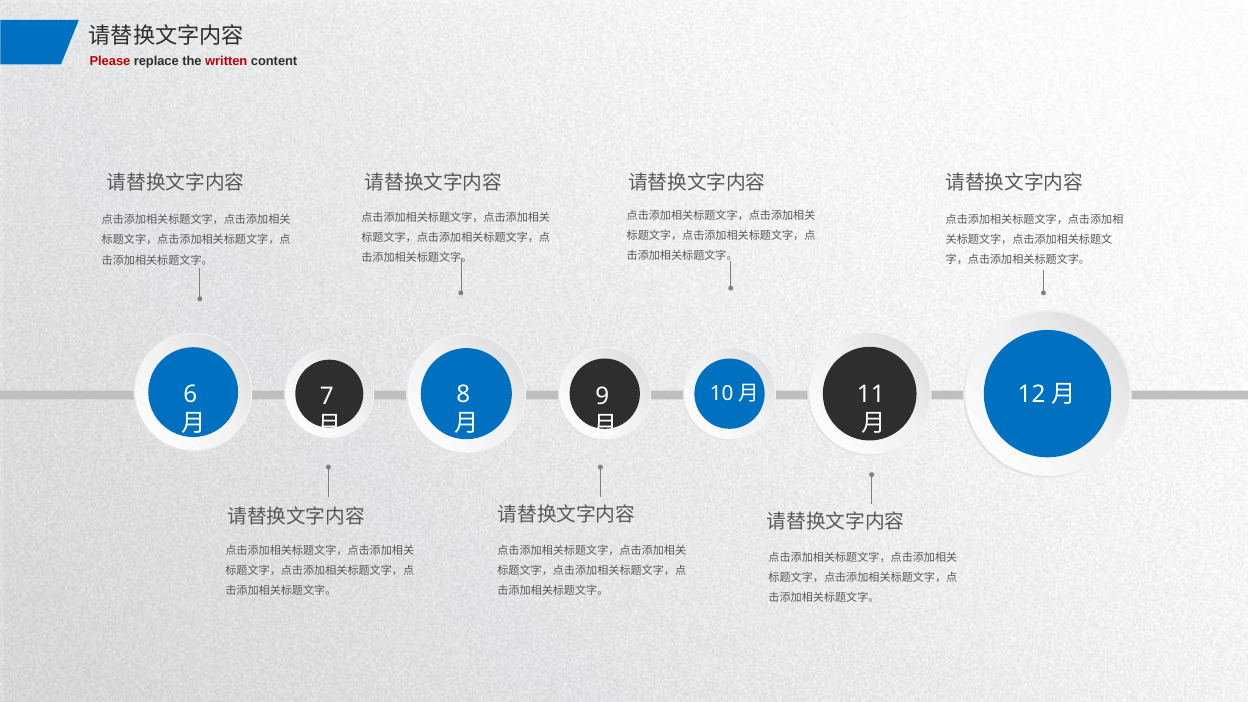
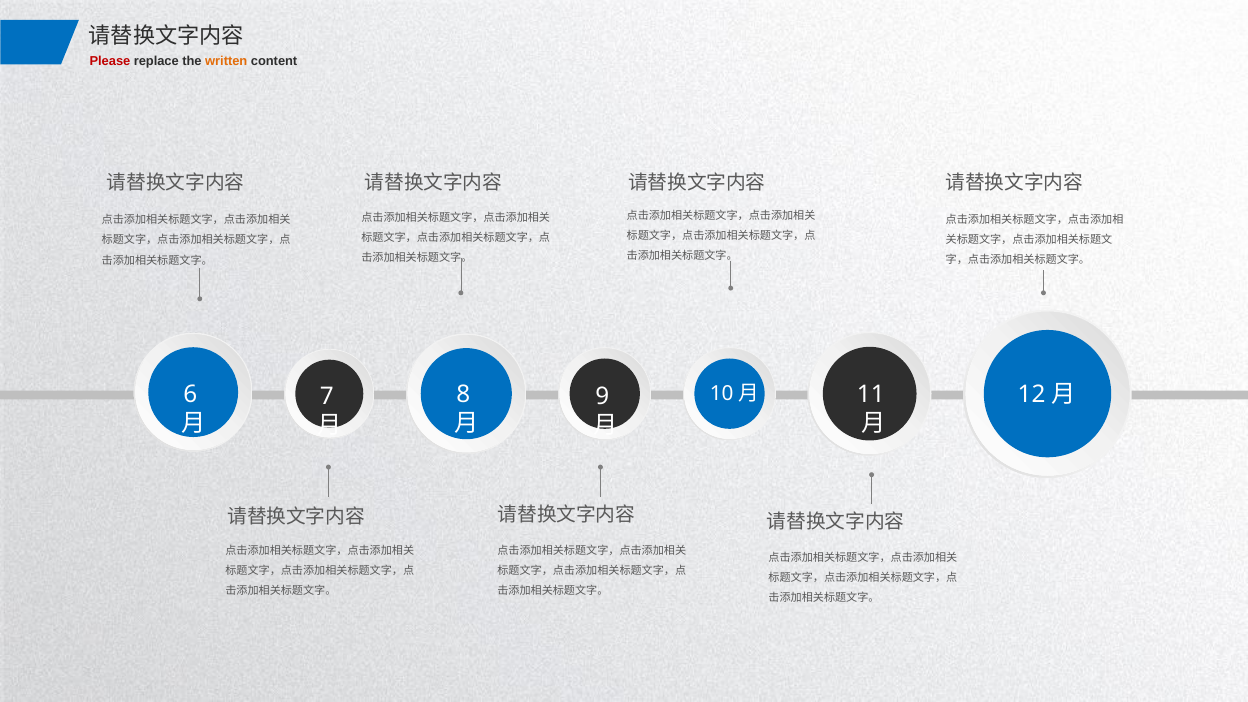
written colour: red -> orange (226, 61)
